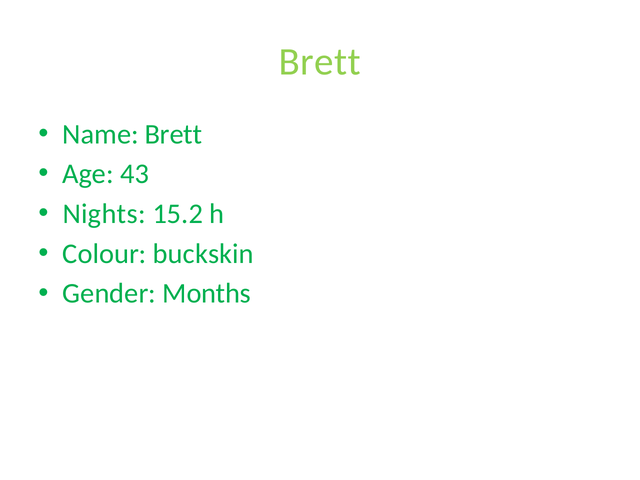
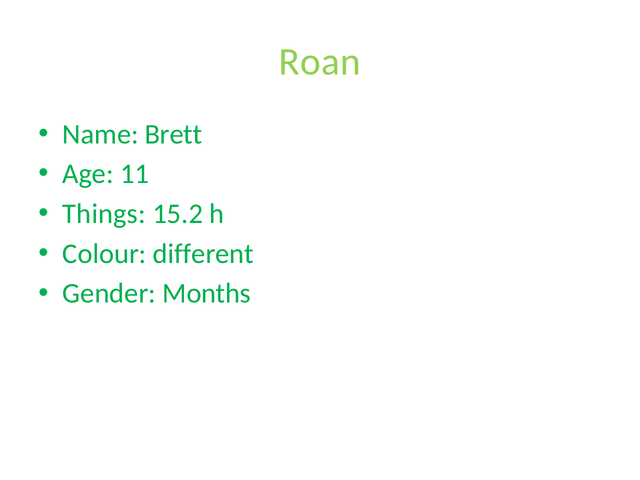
Brett: Brett -> Roan (320, 62)
43: 43 -> 11 (135, 174)
Nights: Nights -> Things (104, 214)
buckskin: buckskin -> different (203, 254)
